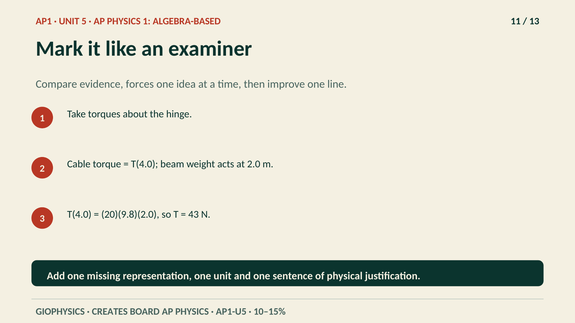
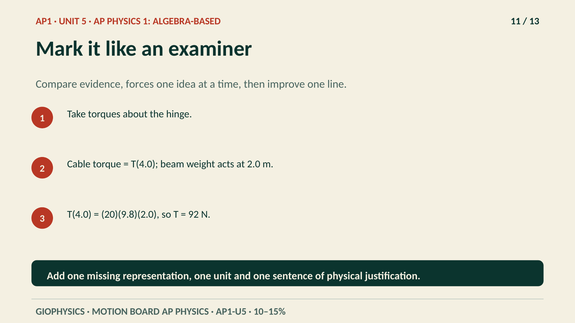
43: 43 -> 92 (194, 215)
CREATES: CREATES -> MOTION (110, 312)
